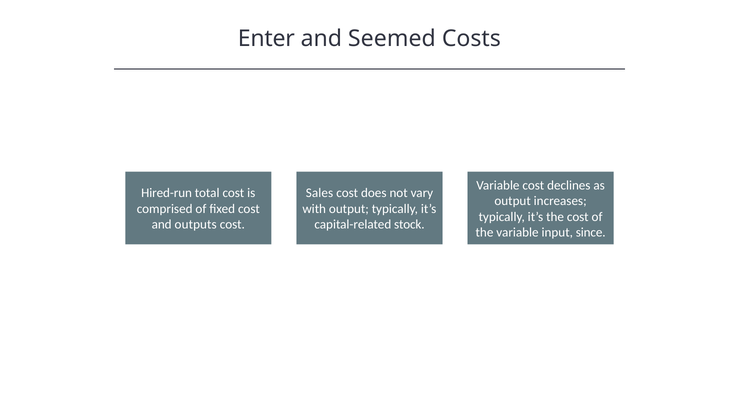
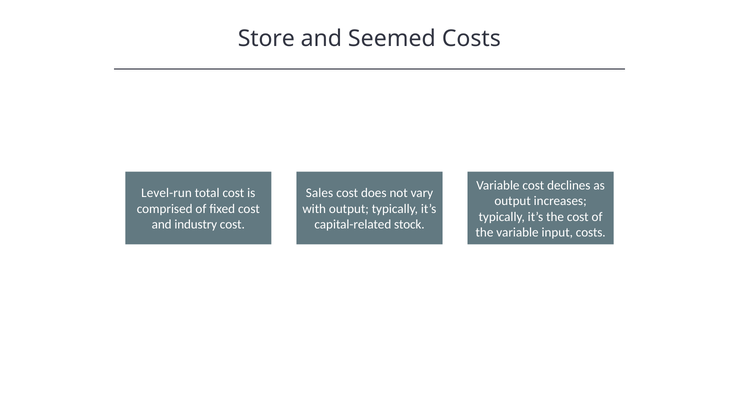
Enter: Enter -> Store (266, 39)
Hired-run: Hired-run -> Level-run (167, 193)
outputs: outputs -> industry (196, 224)
input since: since -> costs (591, 232)
